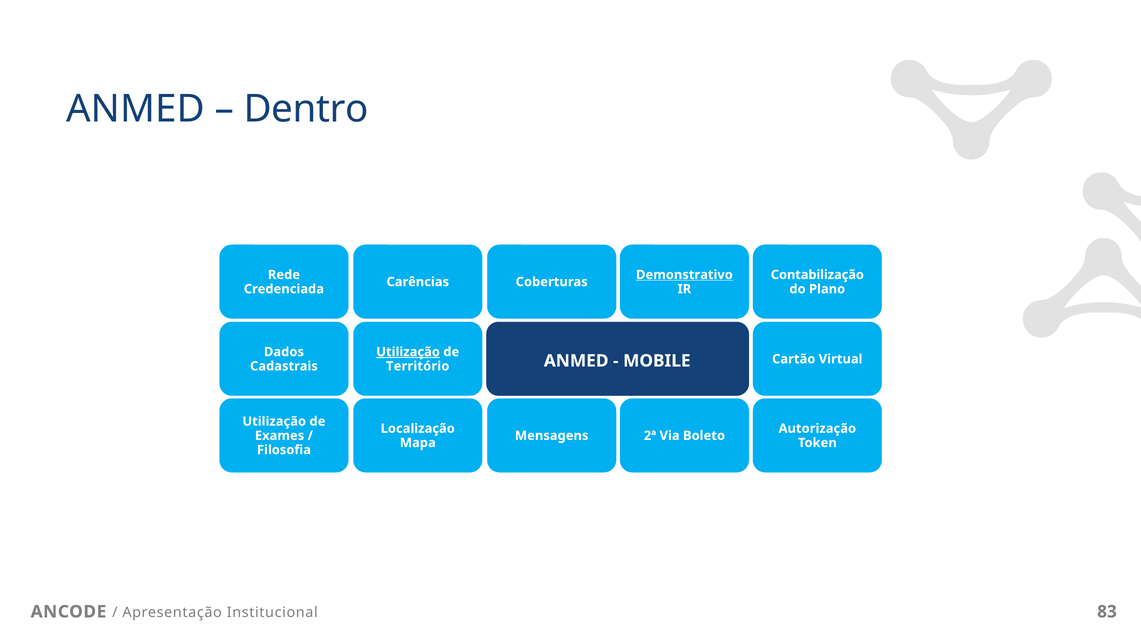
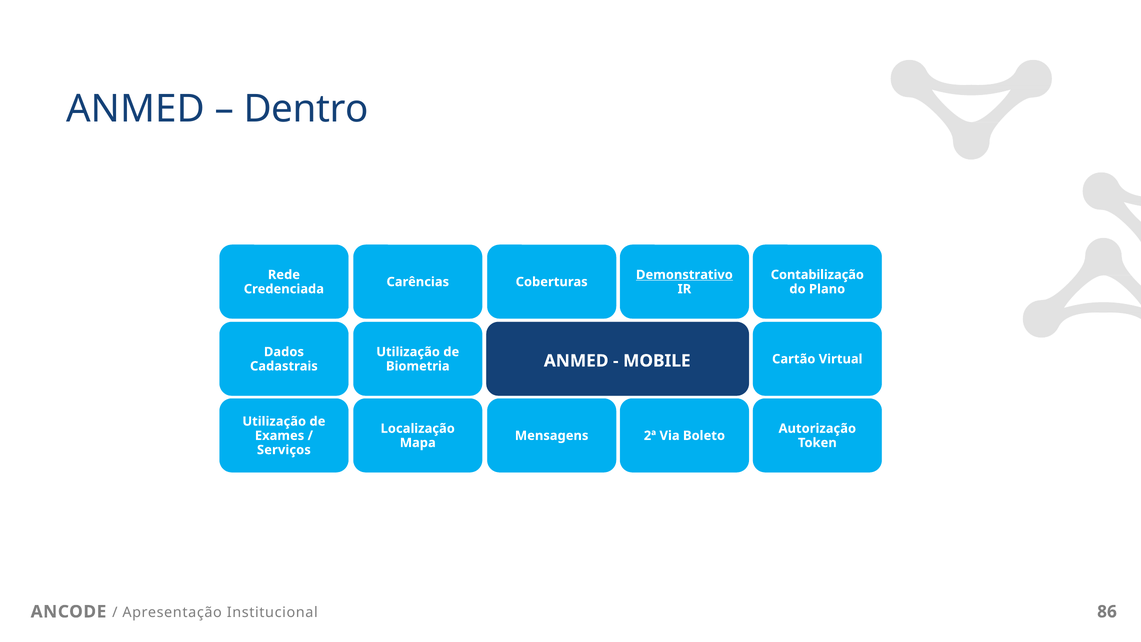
Utilização underline: present -> none (408, 352)
Território: Território -> Biometria (418, 366)
Filosofia: Filosofia -> Serviços (284, 450)
83: 83 -> 86 (1107, 612)
